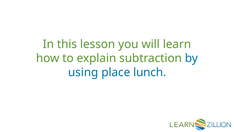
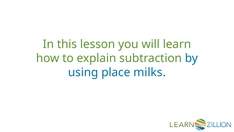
lunch: lunch -> milks (150, 72)
